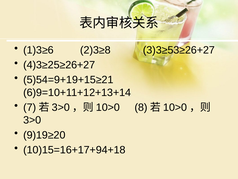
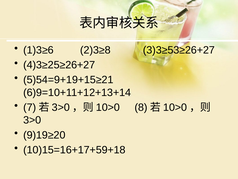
10)15=16+17+94+18: 10)15=16+17+94+18 -> 10)15=16+17+59+18 (74, 149)
